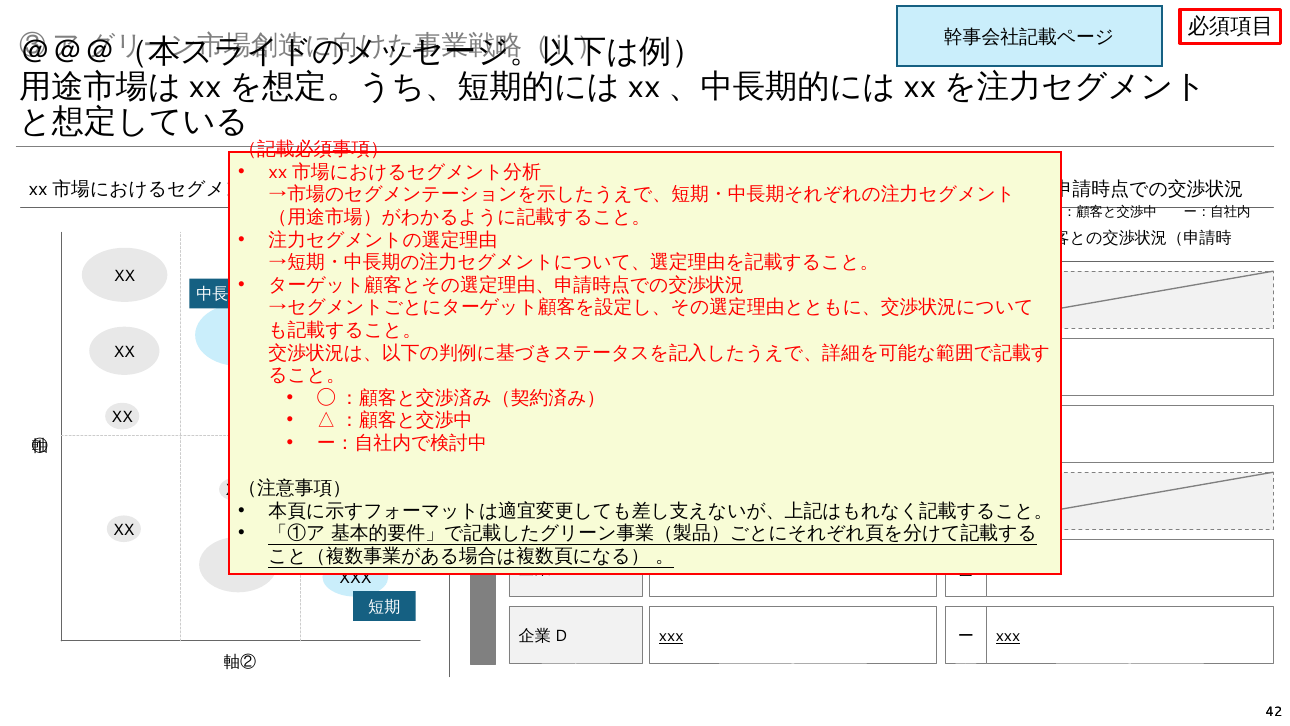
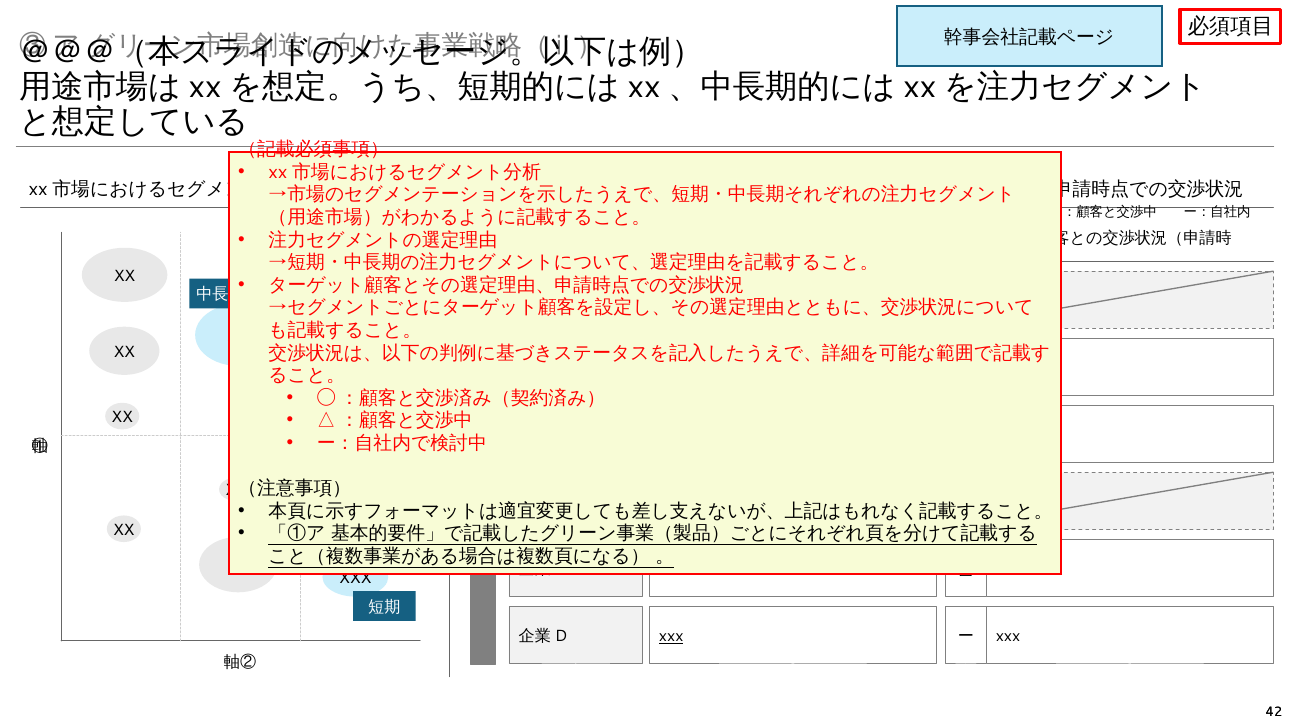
xxx underline: present -> none (1008, 636)
